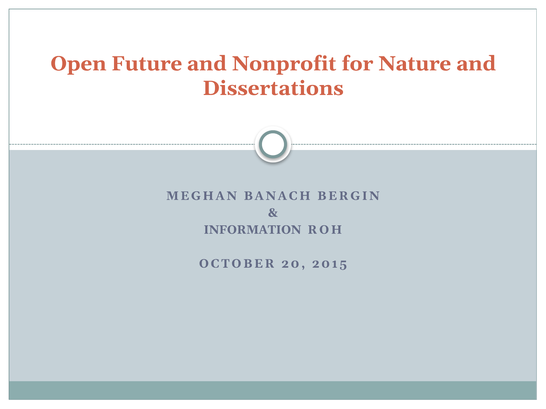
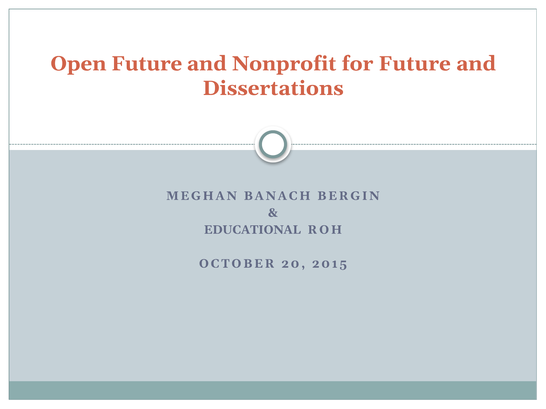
for Nature: Nature -> Future (415, 64)
INFORMATION: INFORMATION -> EDUCATIONAL (252, 230)
